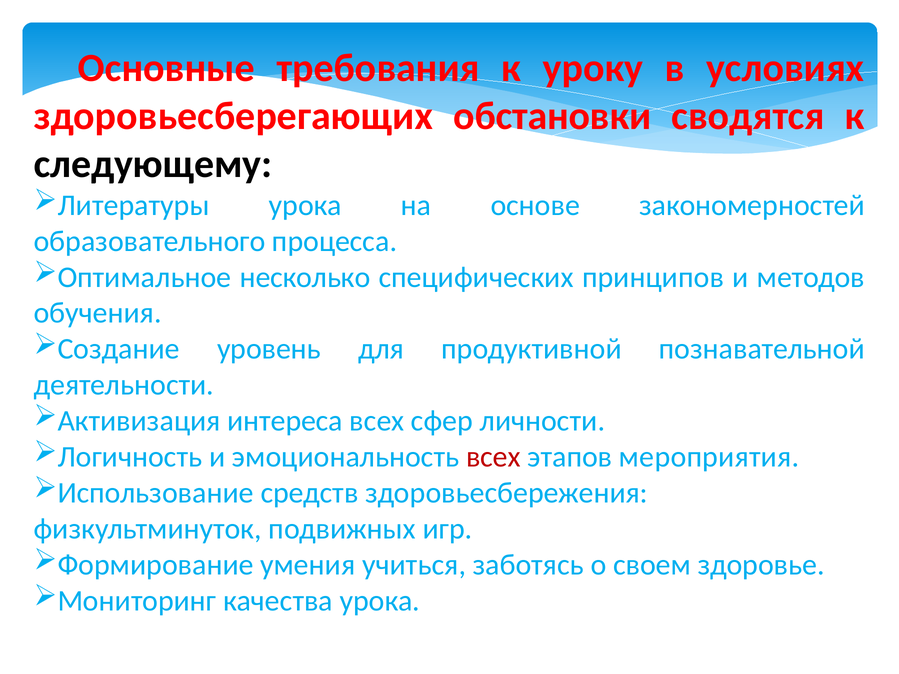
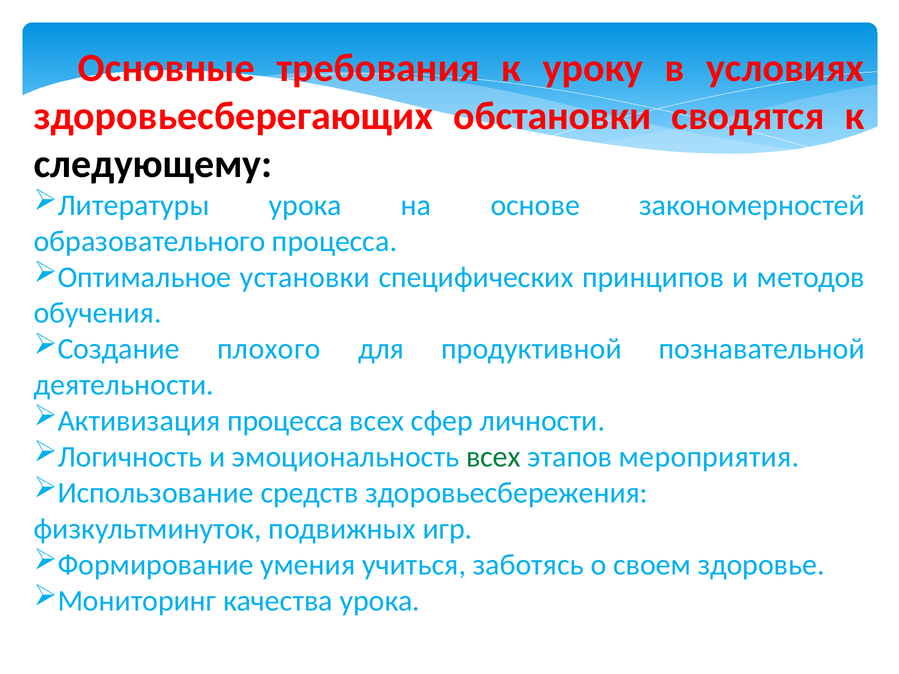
несколько: несколько -> установки (305, 277)
уровень: уровень -> плохого (269, 349)
Активизация интереса: интереса -> процесса (285, 421)
всех colour: red -> green (493, 457)
